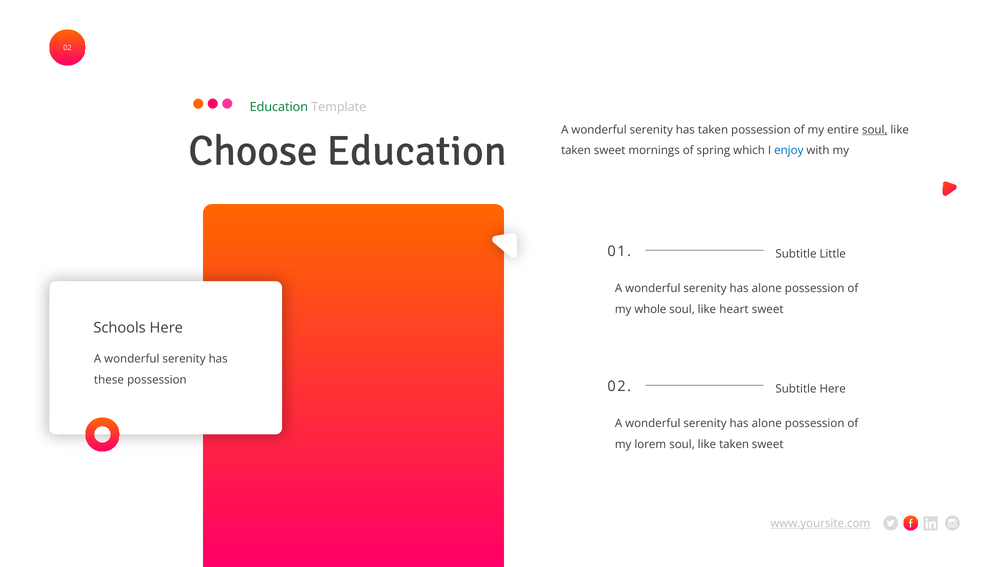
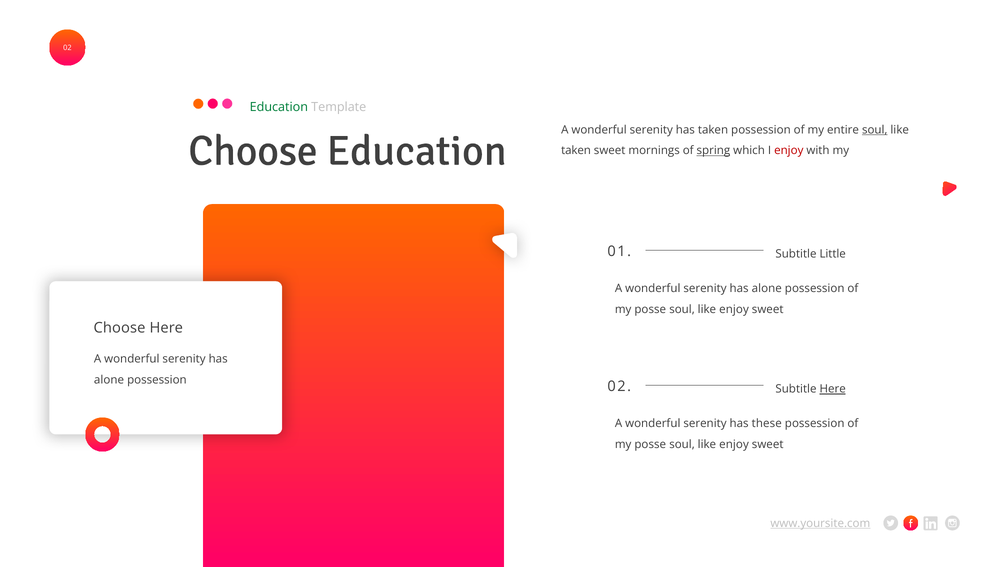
spring underline: none -> present (713, 151)
enjoy colour: blue -> red (789, 151)
whole: whole -> posse (650, 309)
heart: heart -> enjoy (734, 309)
Schools: Schools -> Choose (119, 328)
these: these -> alone (109, 380)
Here underline: none -> present (833, 389)
alone: alone -> these (767, 424)
lorem: lorem -> posse (650, 444)
taken: taken -> enjoy (734, 444)
